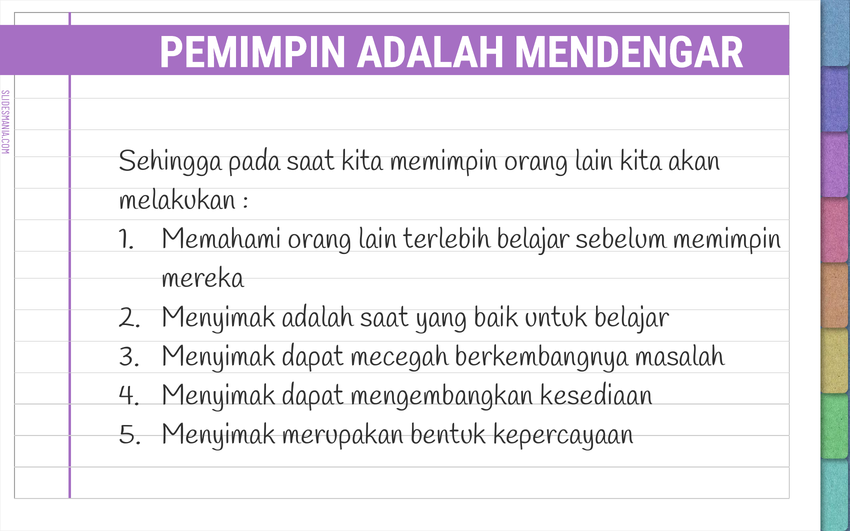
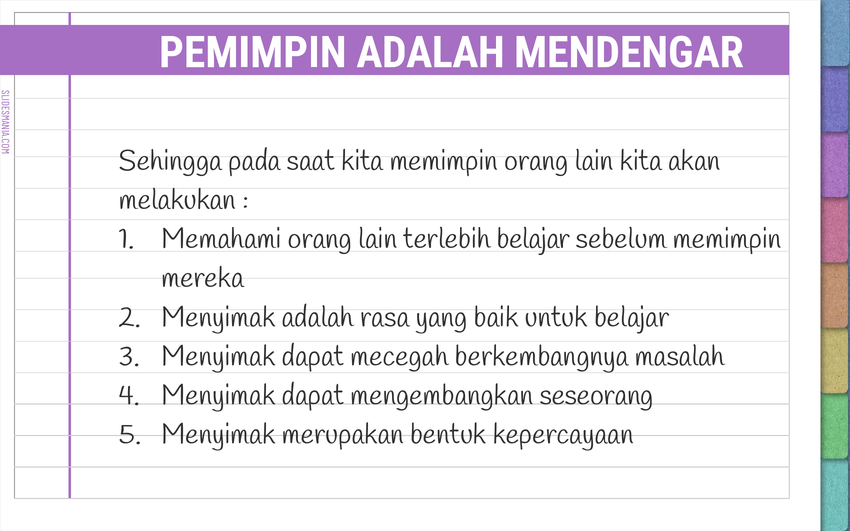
adalah saat: saat -> rasa (385, 317)
kesediaan: kesediaan -> seseorang (597, 396)
